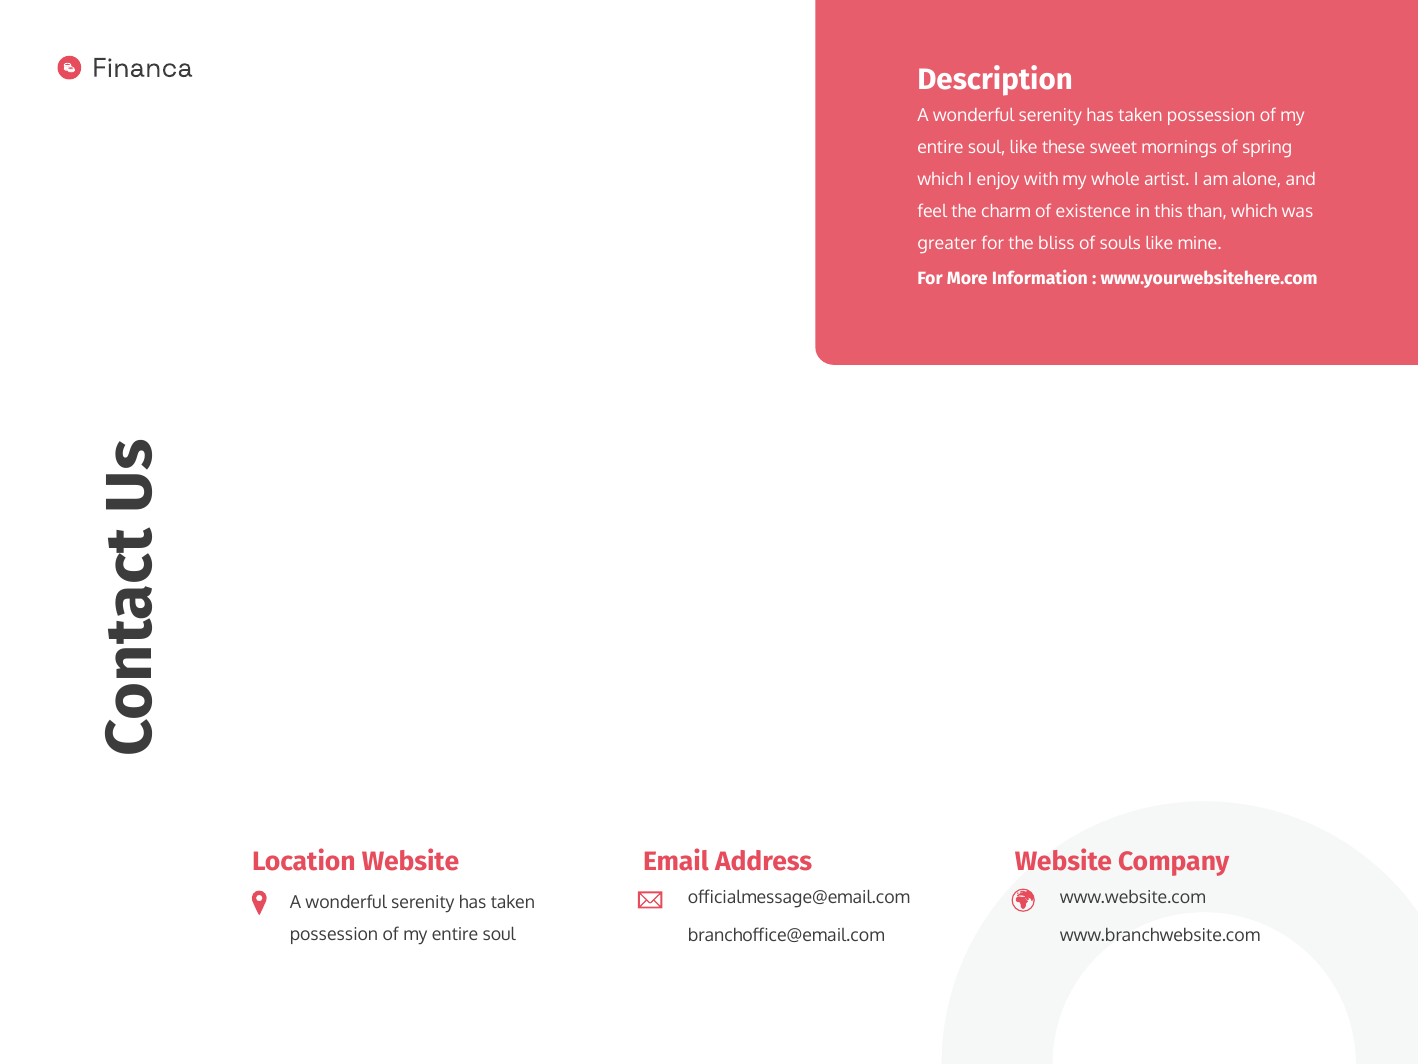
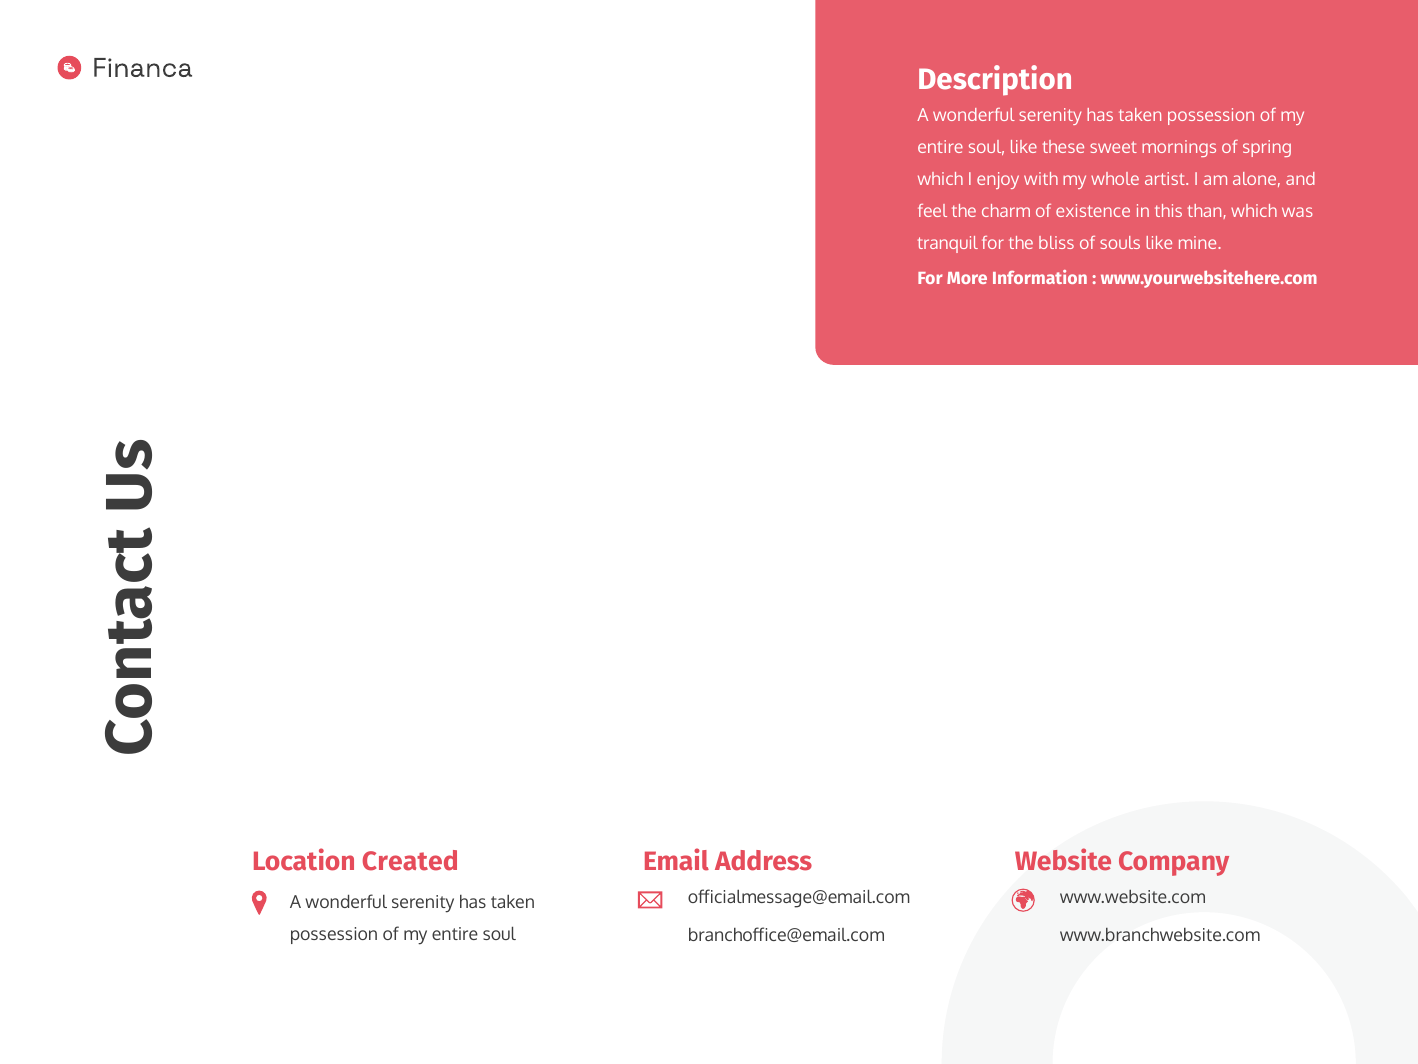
greater: greater -> tranquil (947, 244)
Location Website: Website -> Created (410, 861)
